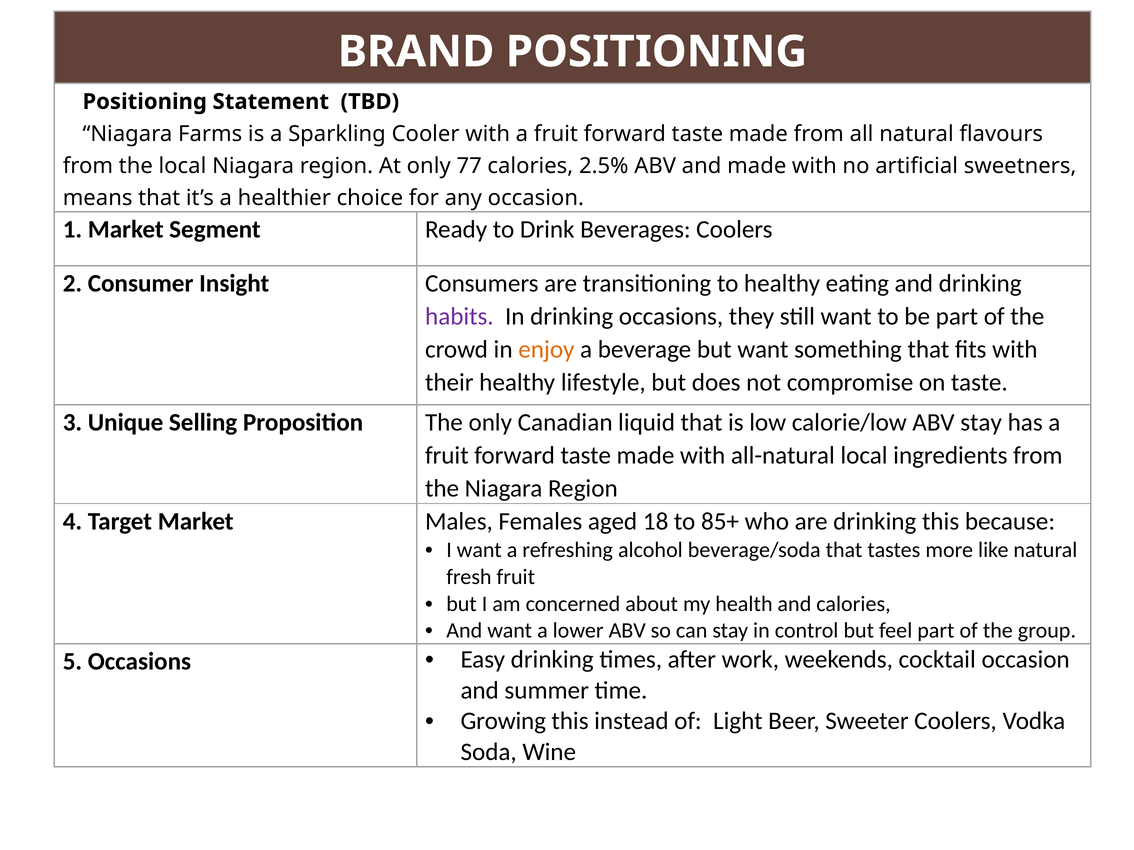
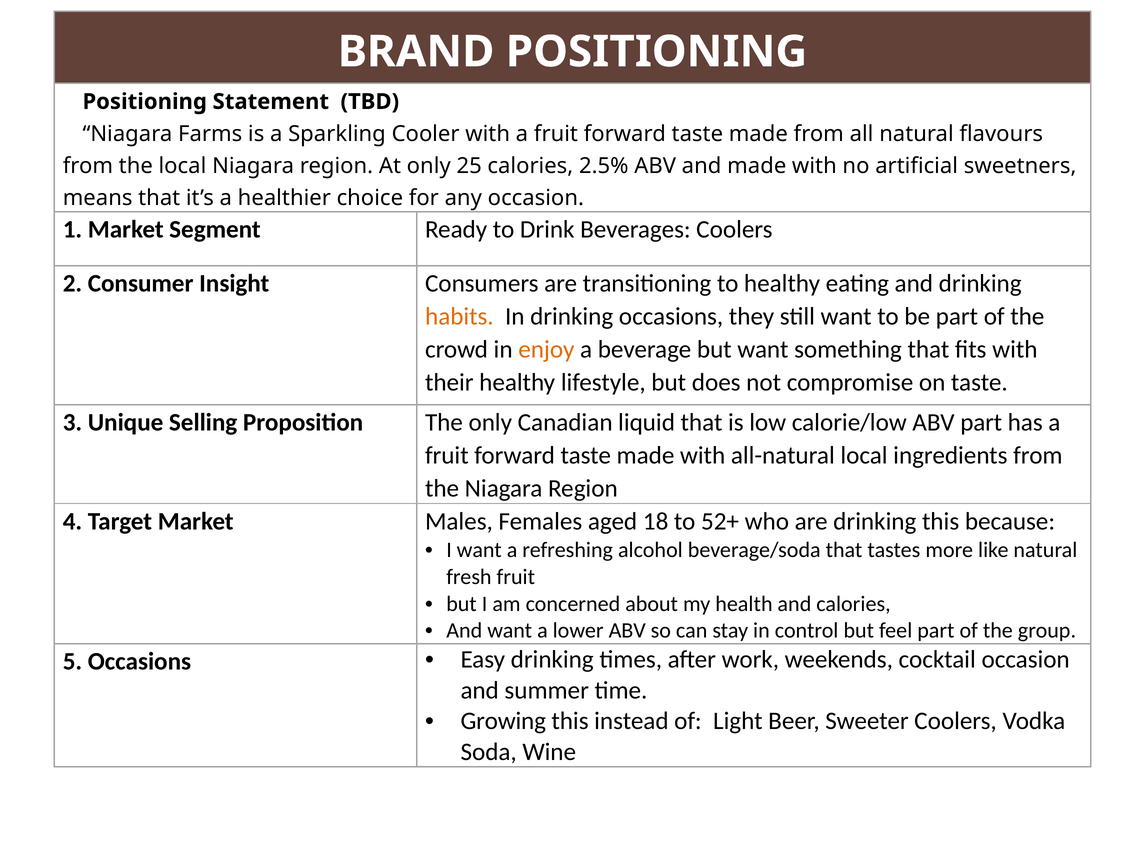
77: 77 -> 25 (469, 166)
habits colour: purple -> orange (459, 317)
ABV stay: stay -> part (981, 423)
85+: 85+ -> 52+ (720, 522)
